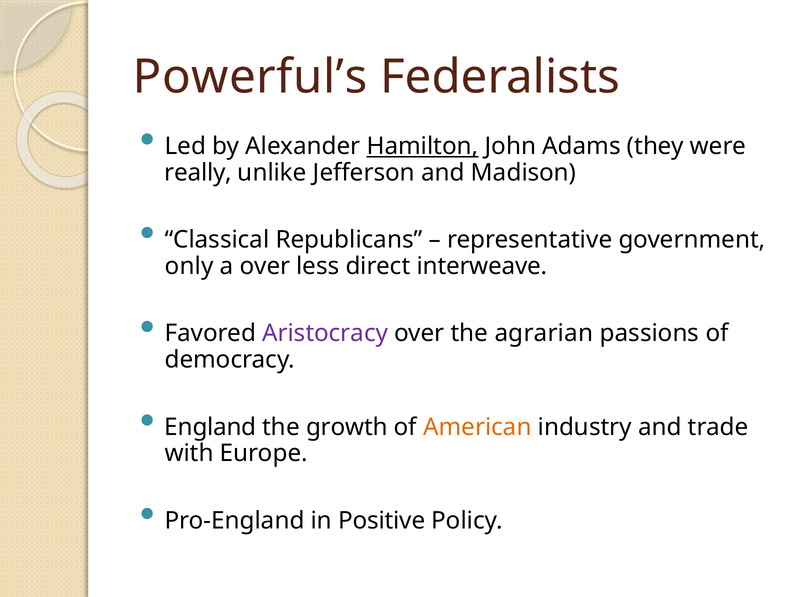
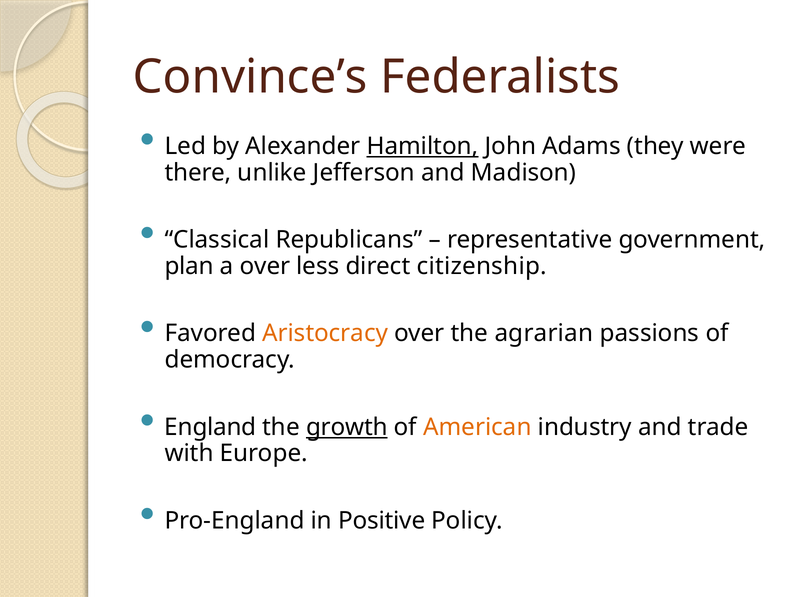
Powerful’s: Powerful’s -> Convince’s (250, 77)
really: really -> there (198, 173)
only: only -> plan (189, 266)
interweave: interweave -> citizenship (482, 266)
Aristocracy colour: purple -> orange (325, 333)
growth underline: none -> present (347, 427)
